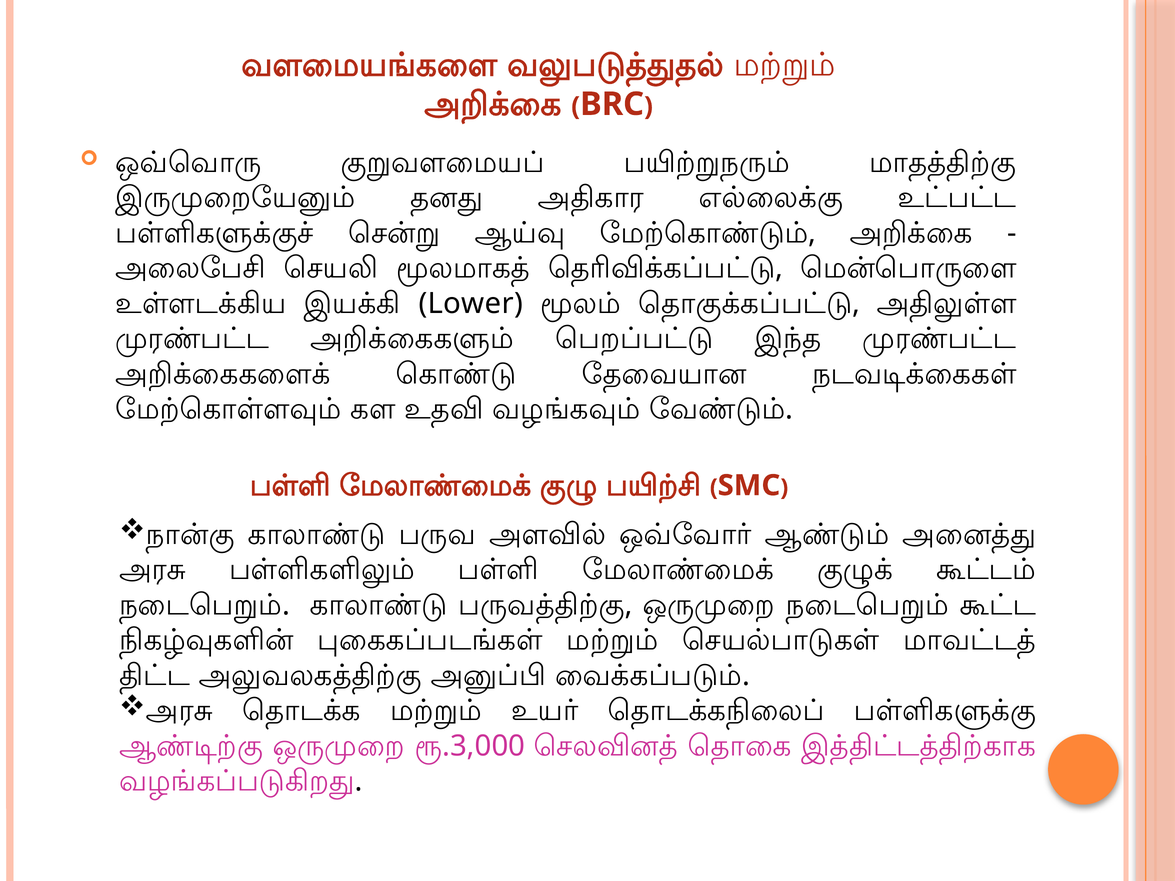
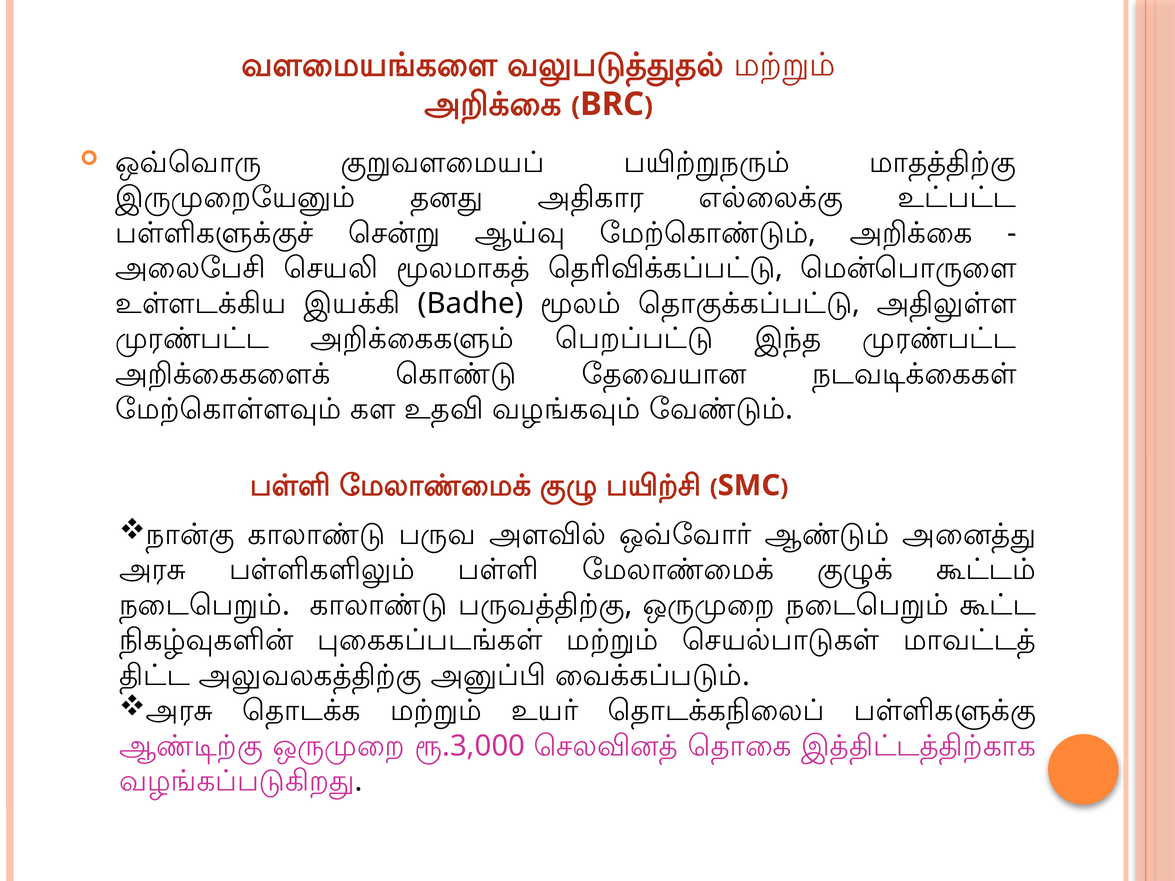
Lower: Lower -> Badhe (471, 304)
